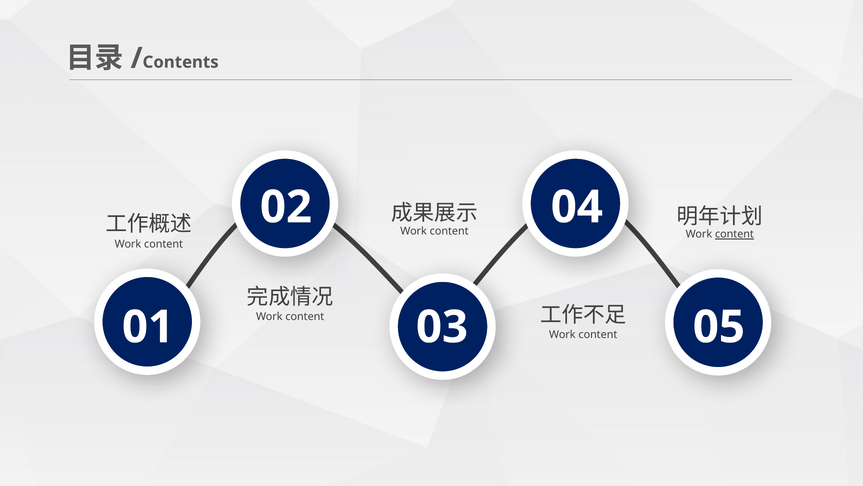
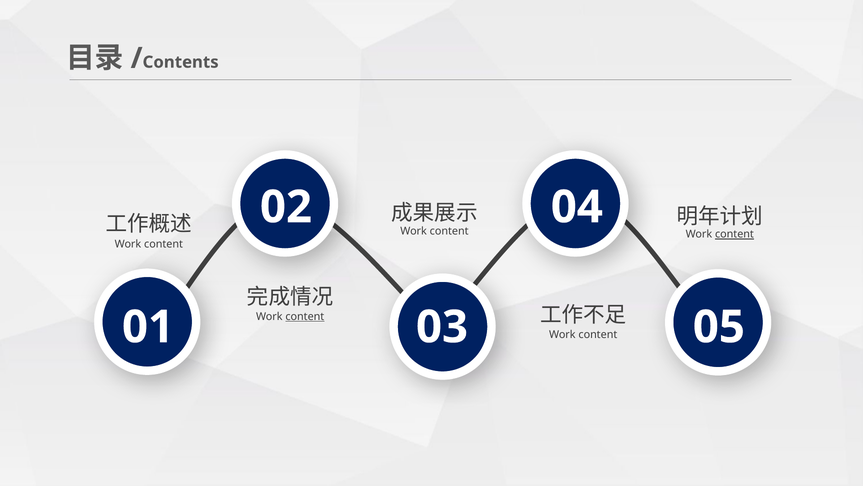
content underline: none -> present (305, 316)
